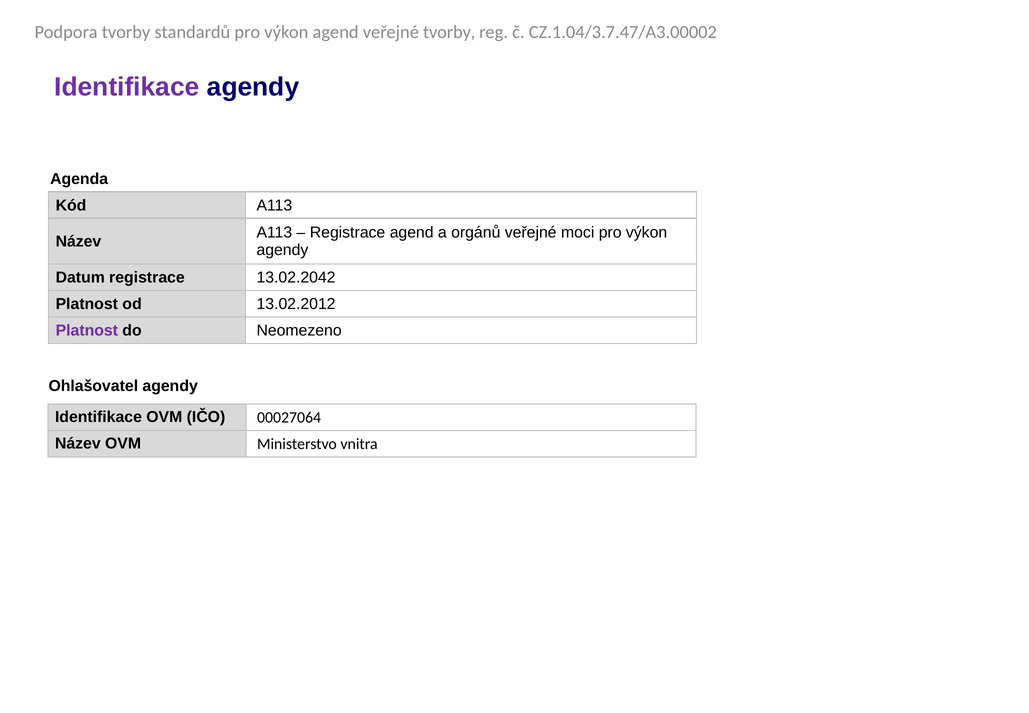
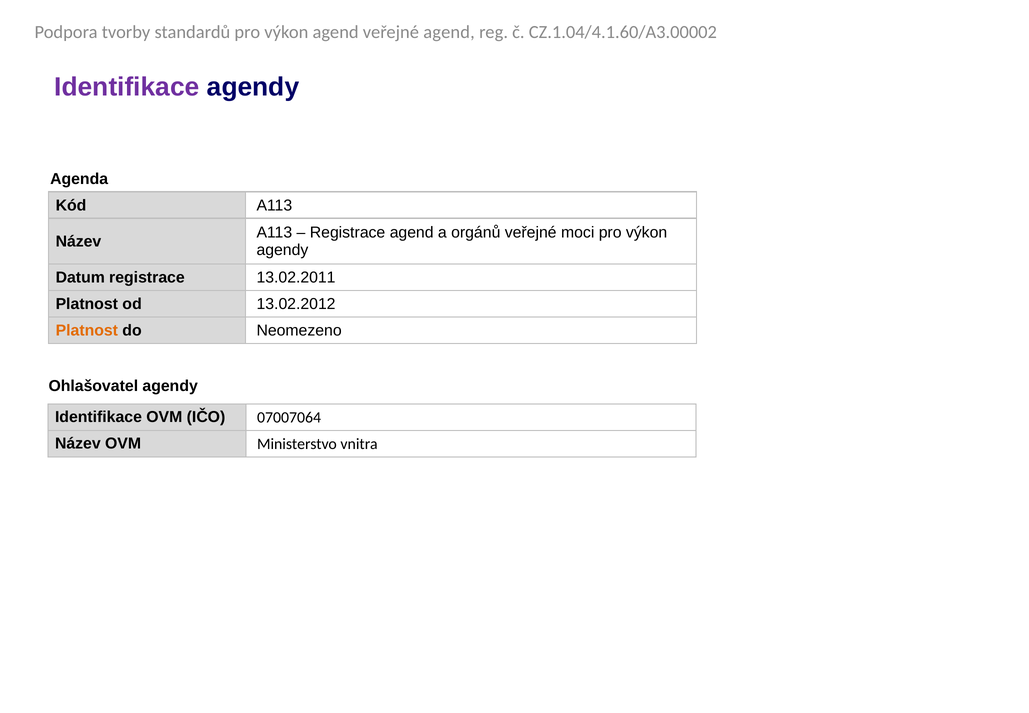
veřejné tvorby: tvorby -> agend (449, 32)
CZ.1.04/3.7.47/A3.00002: CZ.1.04/3.7.47/A3.00002 -> CZ.1.04/4.1.60/A3.00002 (623, 32)
13.02.2042: 13.02.2042 -> 13.02.2011 (296, 277)
Platnost colour: purple -> orange (87, 330)
00027064: 00027064 -> 07007064 (289, 417)
